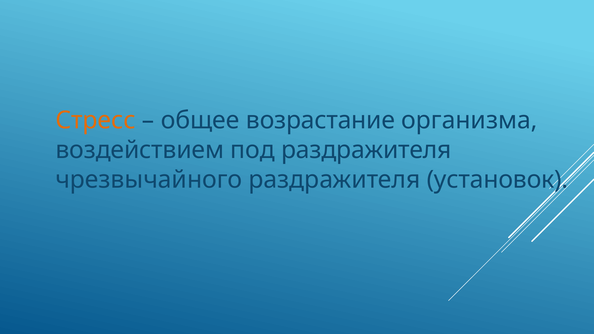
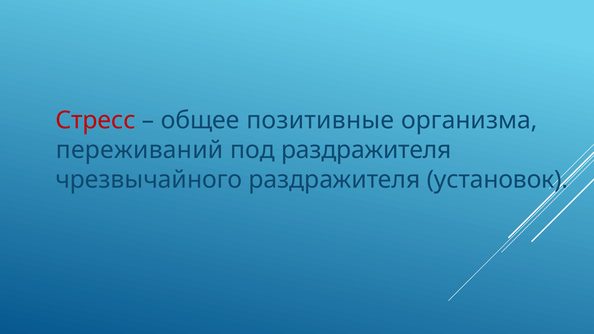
Стресс colour: orange -> red (95, 120)
возрастание: возрастание -> позитивные (320, 120)
воздействием: воздействием -> переживаний (140, 150)
